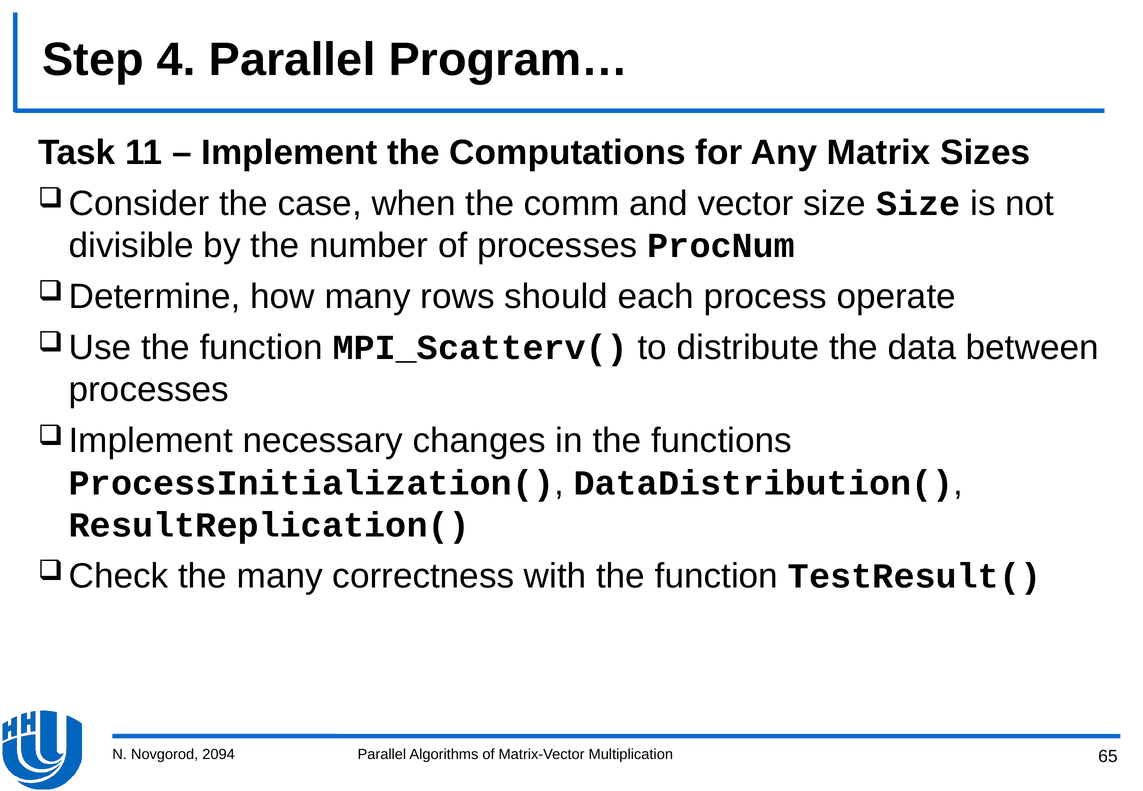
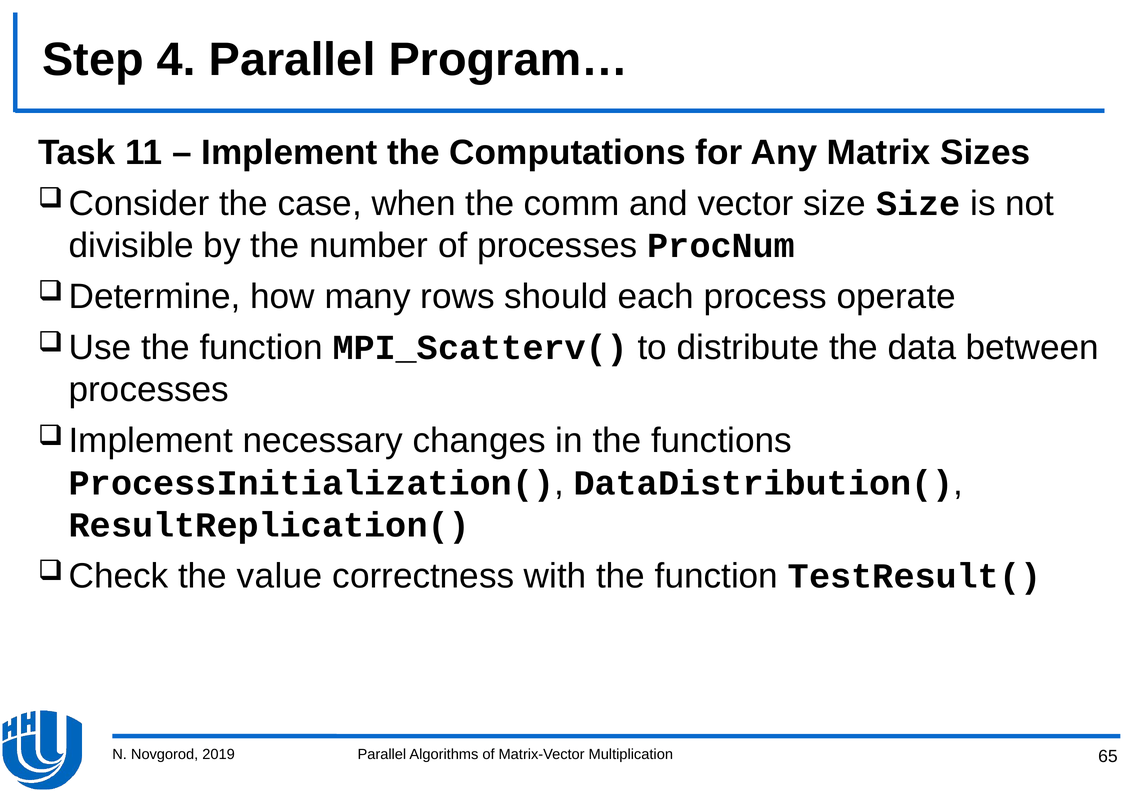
the many: many -> value (280, 576)
2094: 2094 -> 2019 (219, 755)
